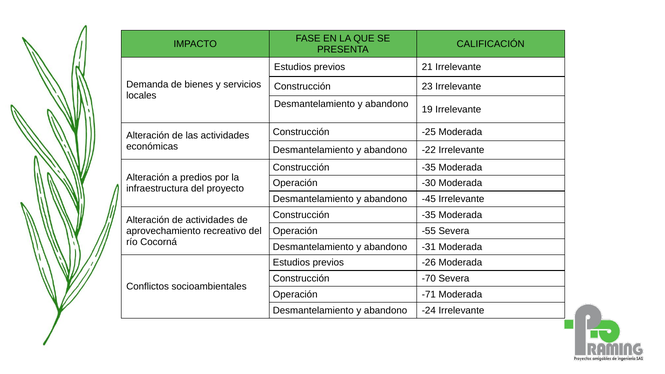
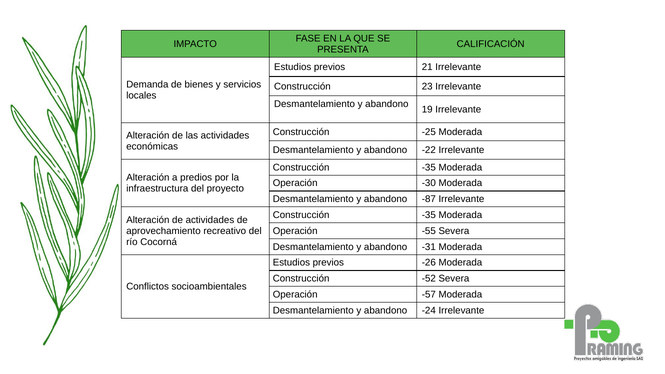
-45: -45 -> -87 (429, 199)
-70: -70 -> -52 (429, 279)
-71: -71 -> -57 (429, 295)
